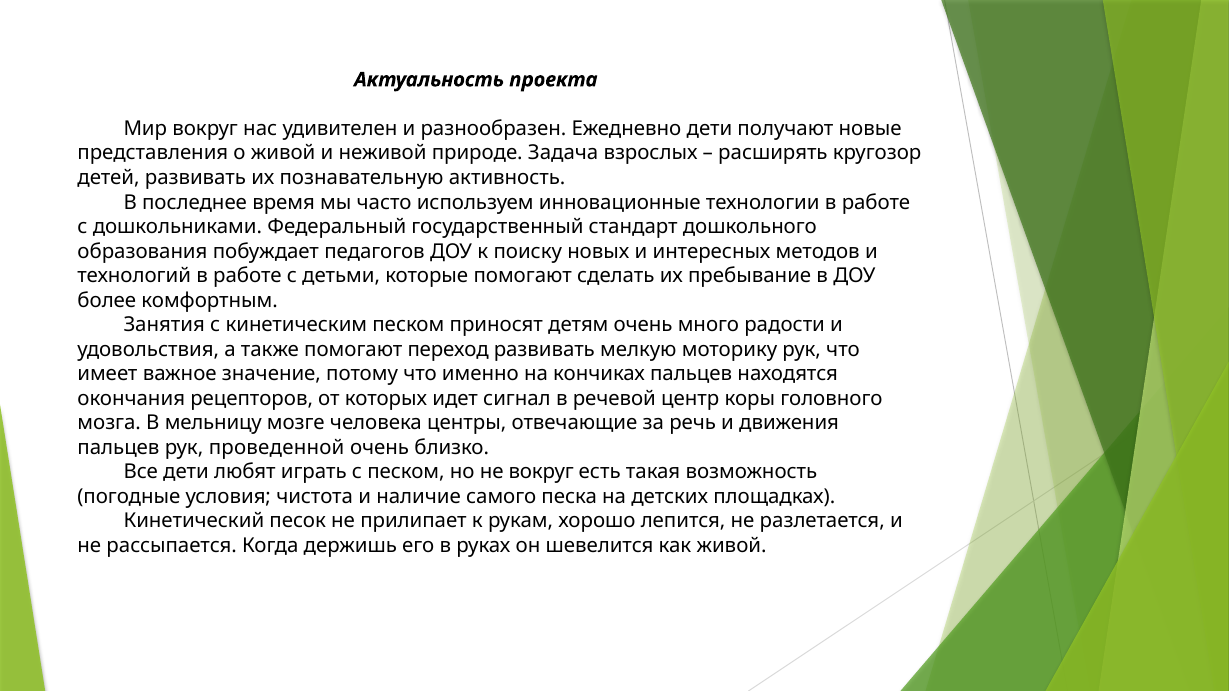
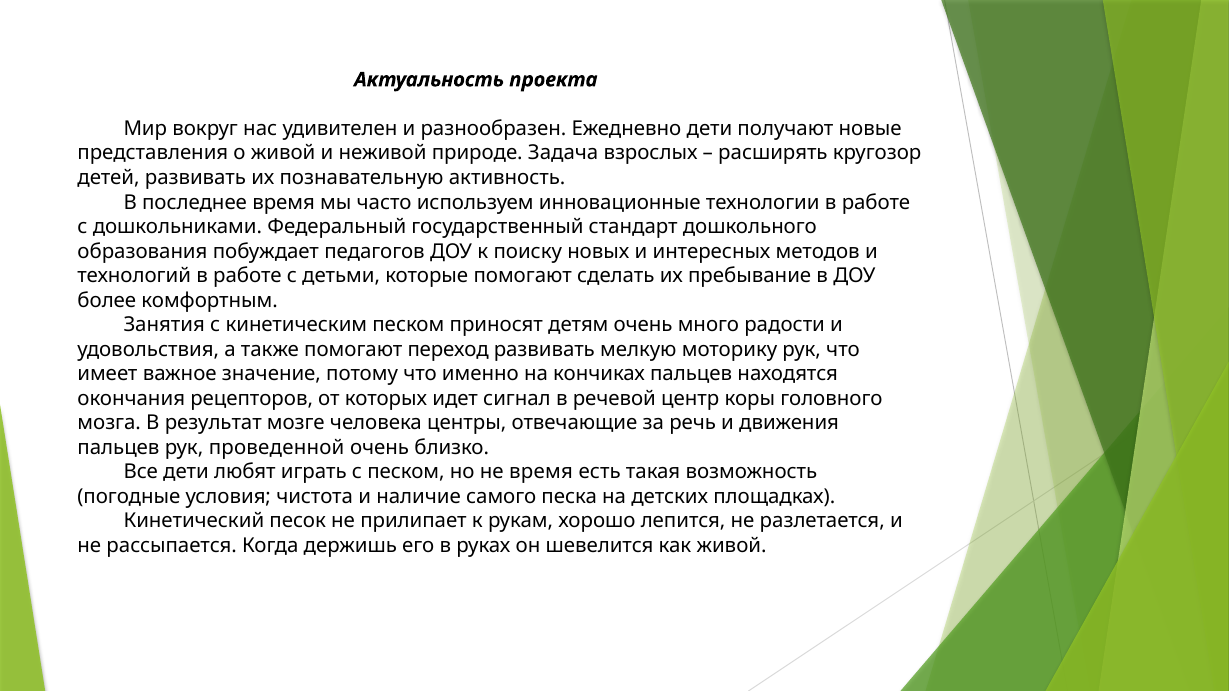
мельницу: мельницу -> результат (213, 423)
не вокруг: вокруг -> время (541, 472)
